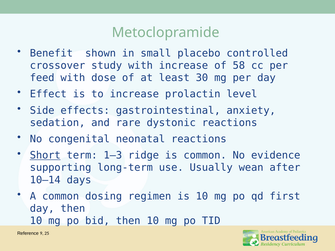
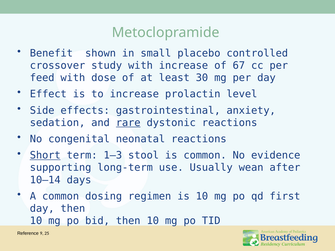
58: 58 -> 67 (239, 65)
rare underline: none -> present (128, 123)
ridge: ridge -> stool (144, 156)
